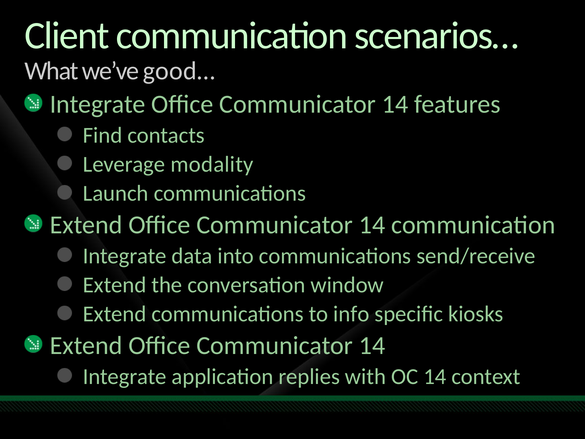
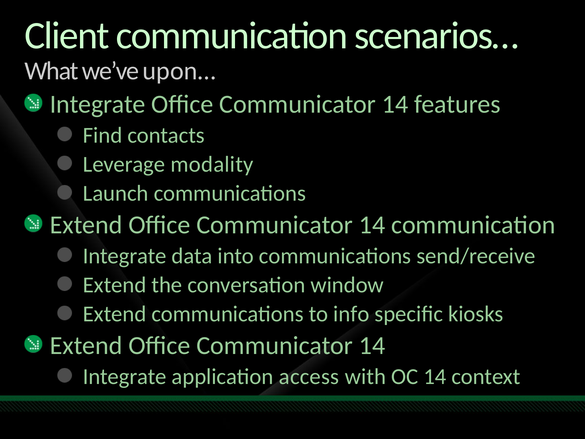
good…: good… -> upon… (179, 71)
replies: replies -> access (309, 376)
